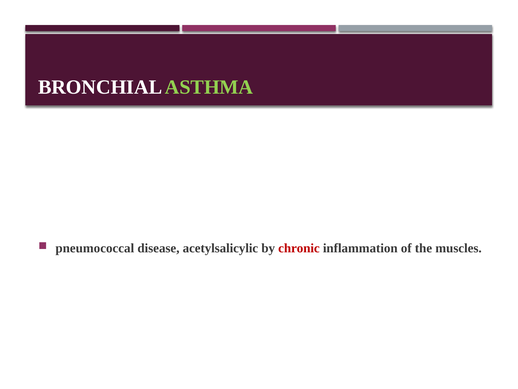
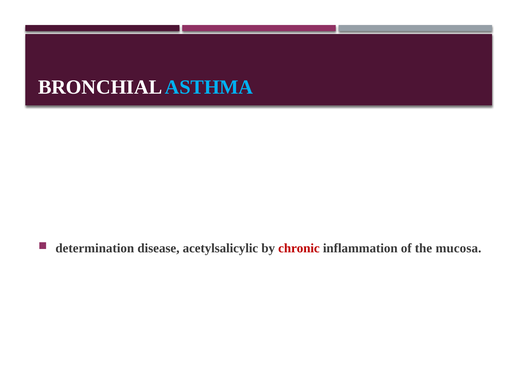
ASTHMA colour: light green -> light blue (209, 87)
pneumococcal: pneumococcal -> determination (95, 248)
muscles: muscles -> mucosa (458, 248)
